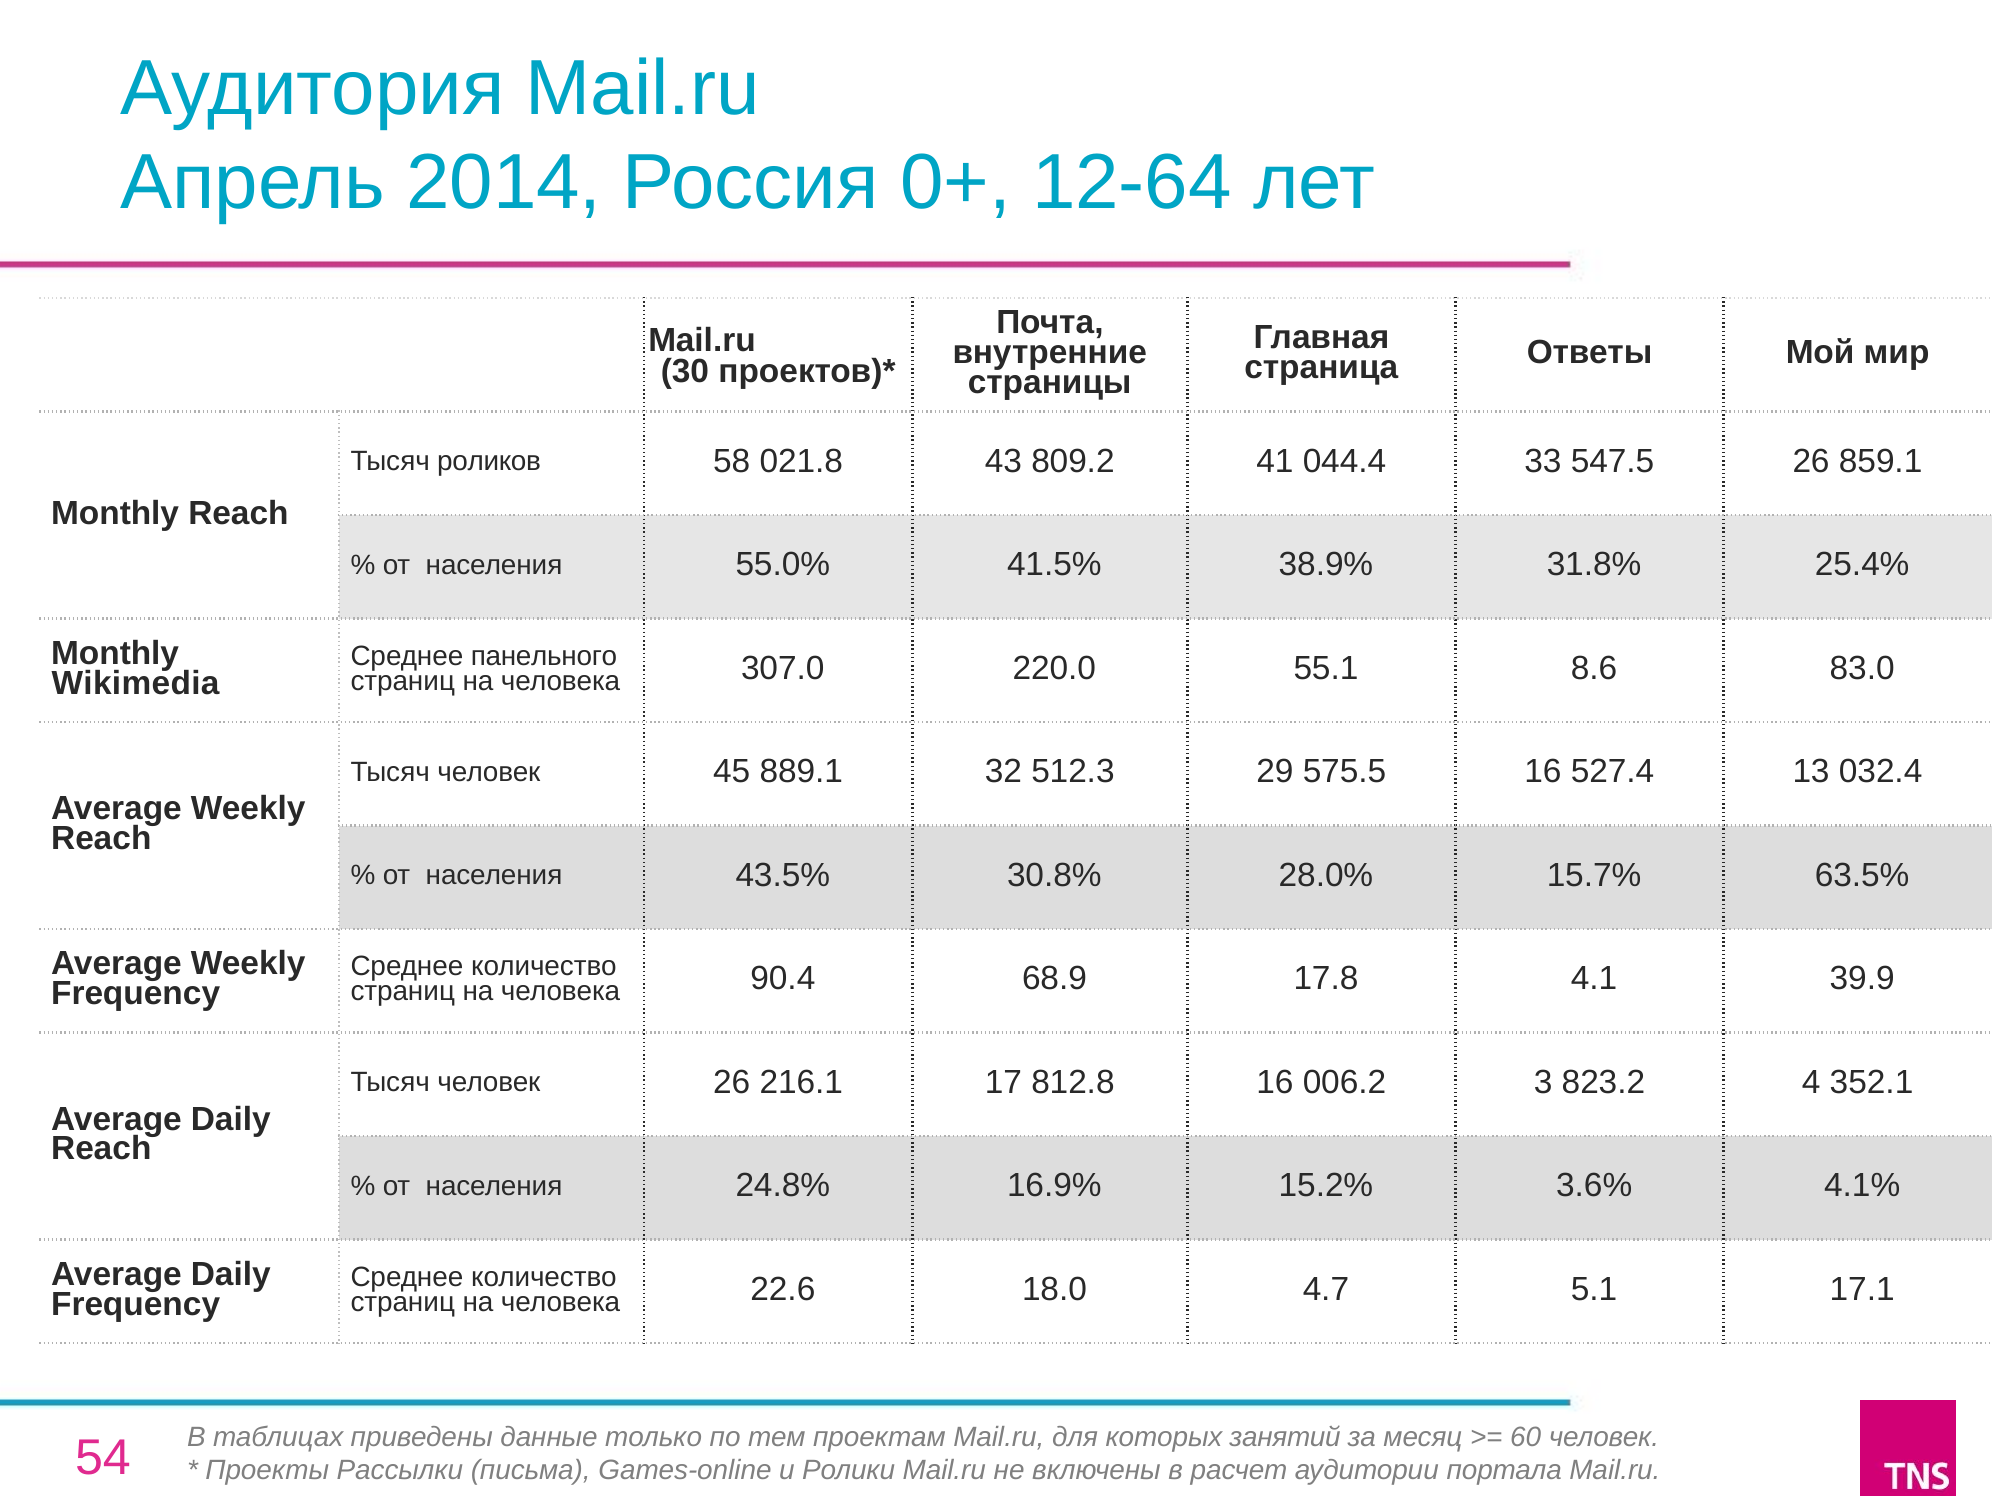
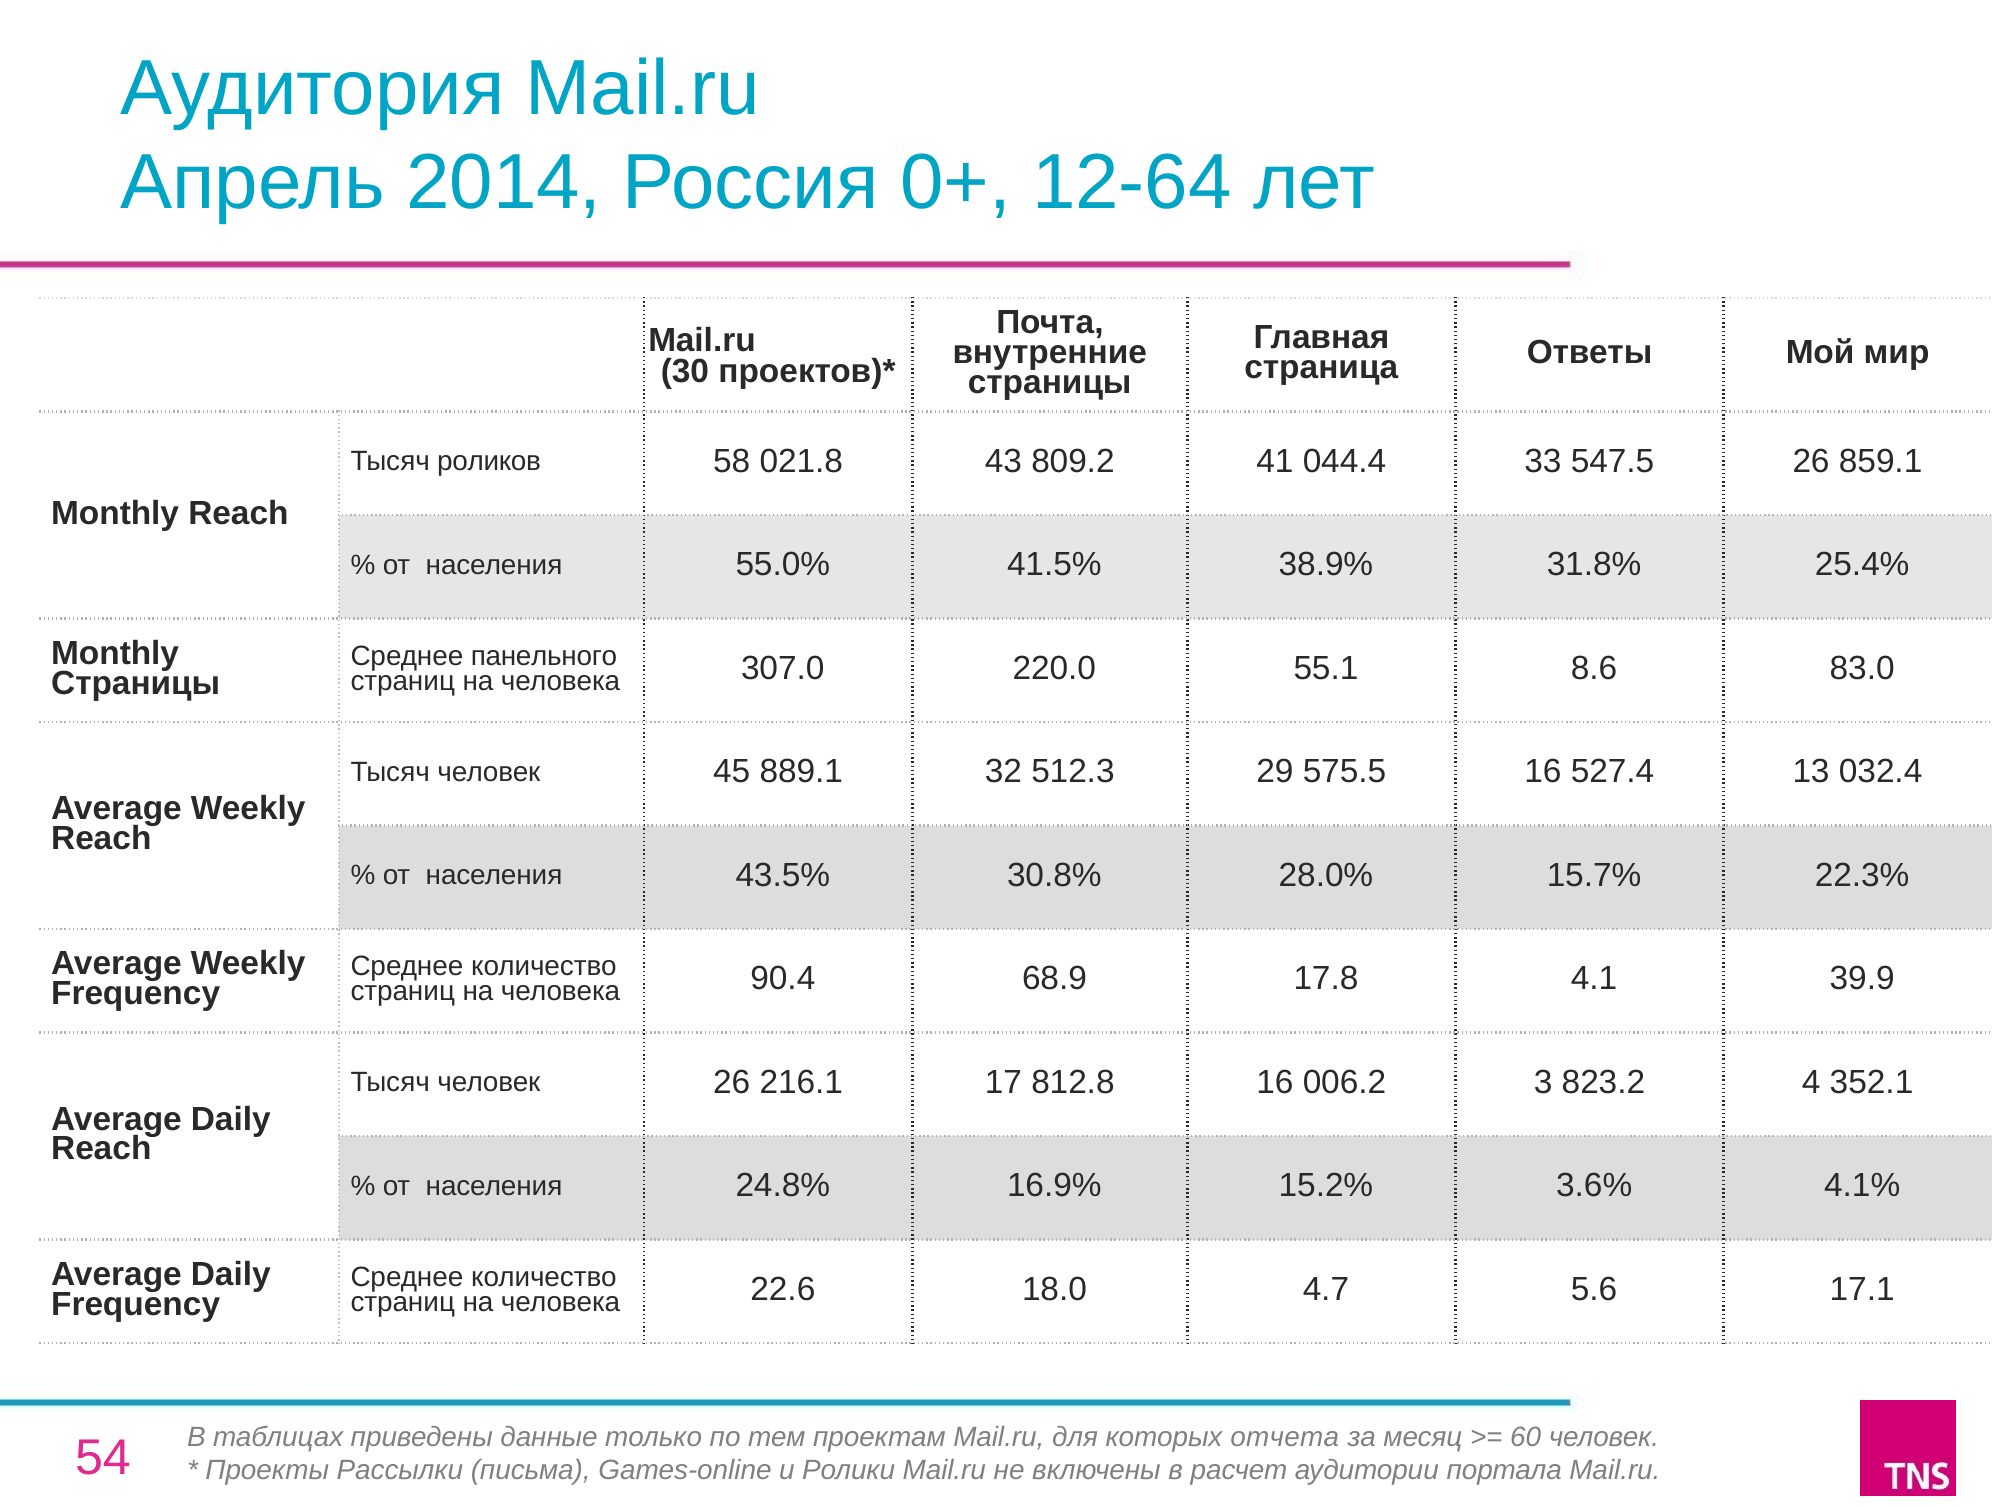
Wikimedia: Wikimedia -> Страницы (136, 683)
63.5%: 63.5% -> 22.3% (1862, 875)
5.1: 5.1 -> 5.6 (1594, 1289)
занятий: занятий -> отчета (1285, 1437)
